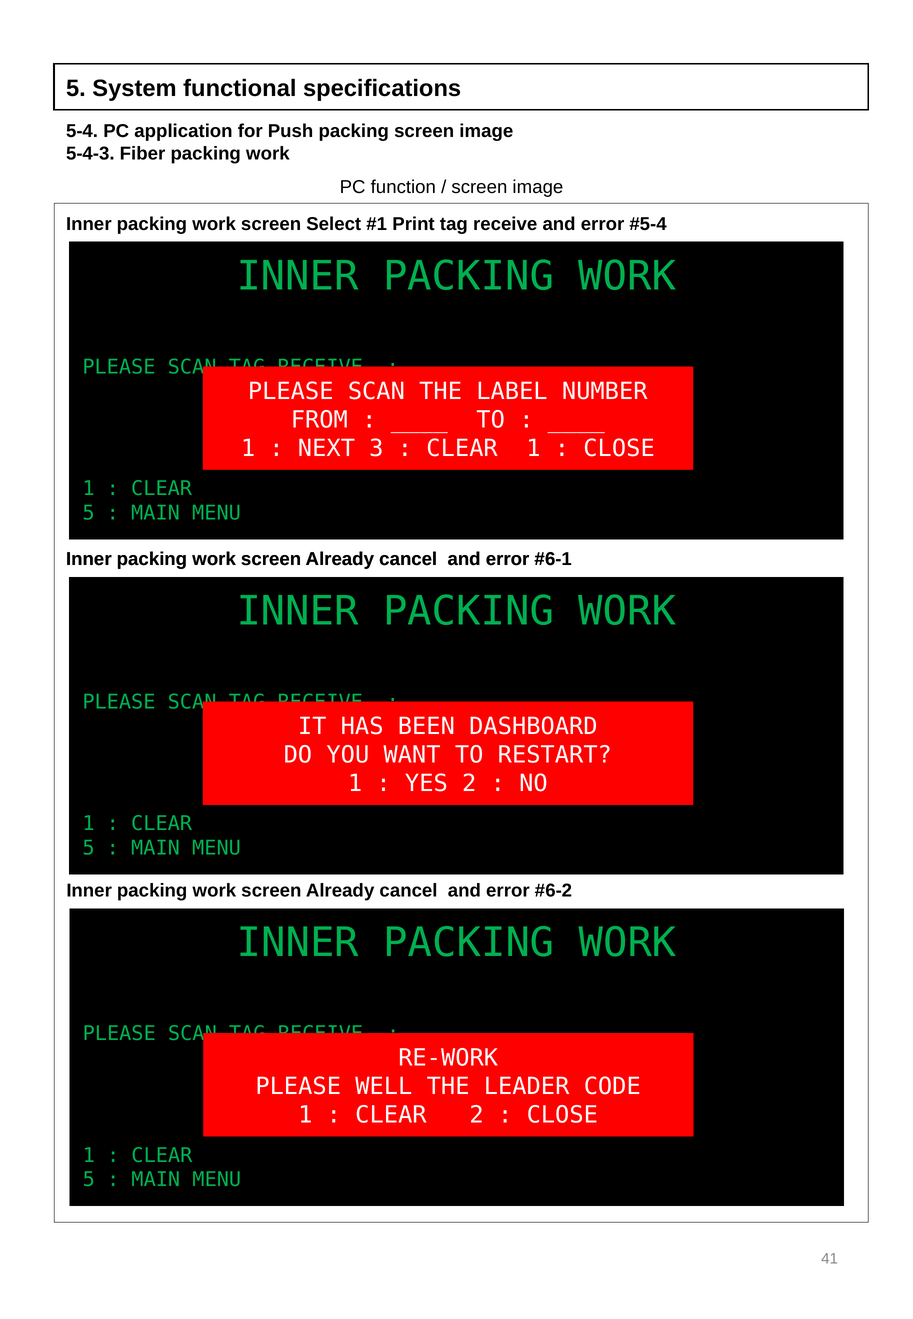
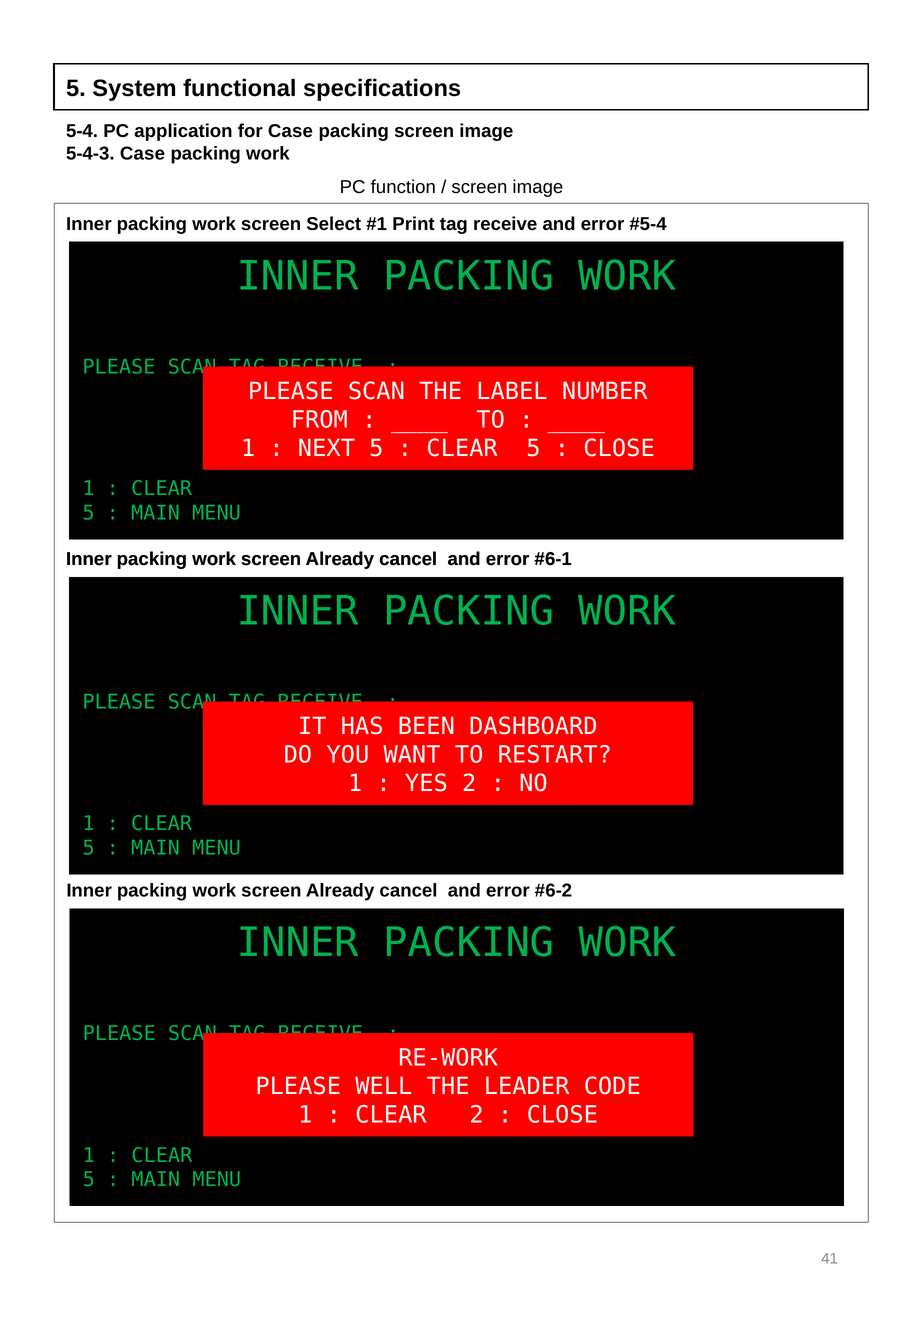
for Push: Push -> Case (290, 131)
5-4-3 Fiber: Fiber -> Case (142, 154)
NEXT 3: 3 -> 5 (376, 448)
1: 1 -> 5 (533, 448)
